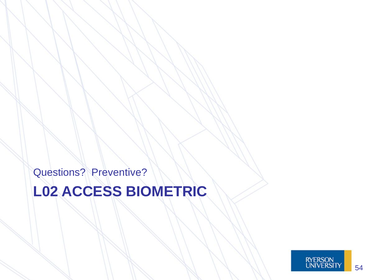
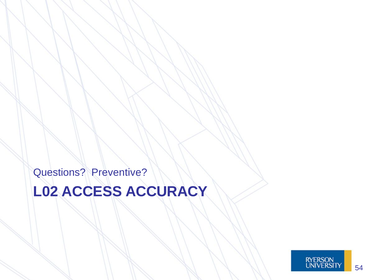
BIOMETRIC: BIOMETRIC -> ACCURACY (167, 191)
